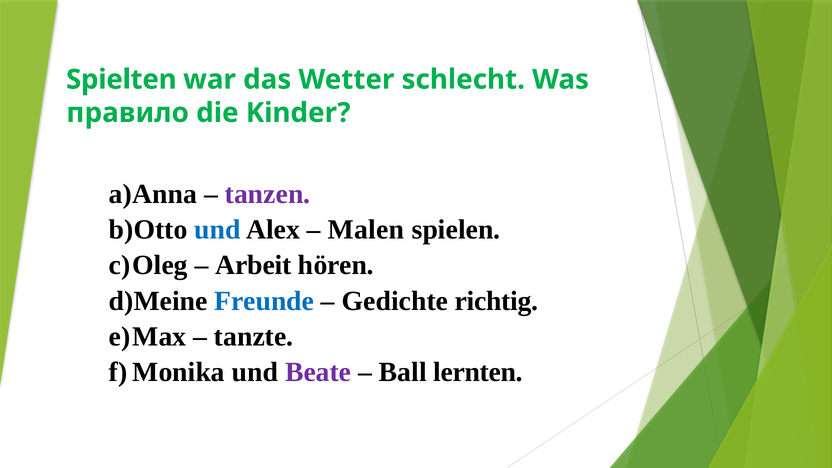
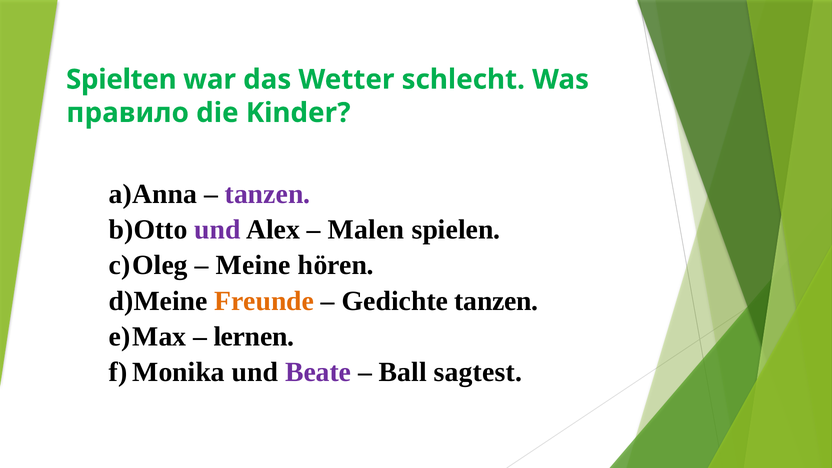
und colour: blue -> purple (217, 230)
Arbeit: Arbeit -> Meine (253, 265)
Freunde colour: blue -> orange (264, 301)
Gedichte richtig: richtig -> tanzen (496, 301)
tanzte: tanzte -> lernen (254, 337)
lernten: lernten -> sagtest (478, 372)
